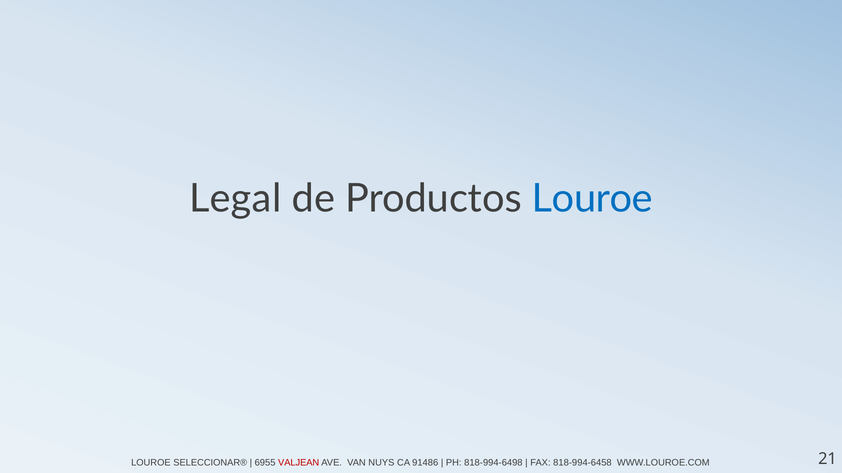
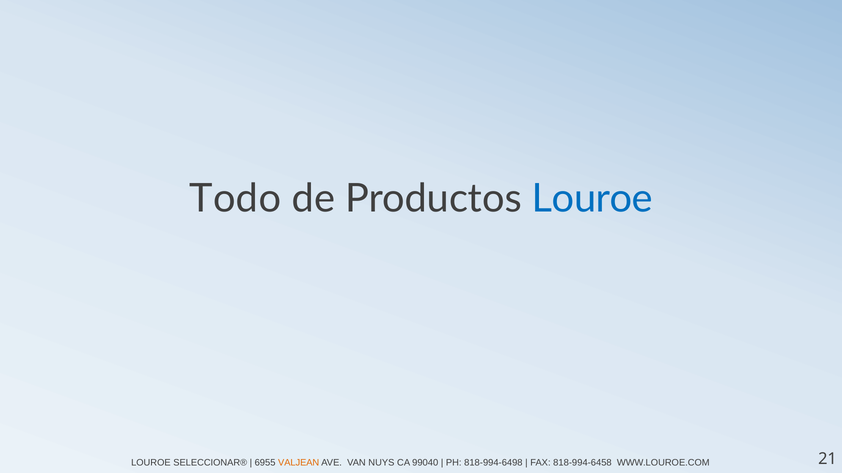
Legal: Legal -> Todo (235, 199)
VALJEAN colour: red -> orange (299, 463)
91486: 91486 -> 99040 (425, 463)
